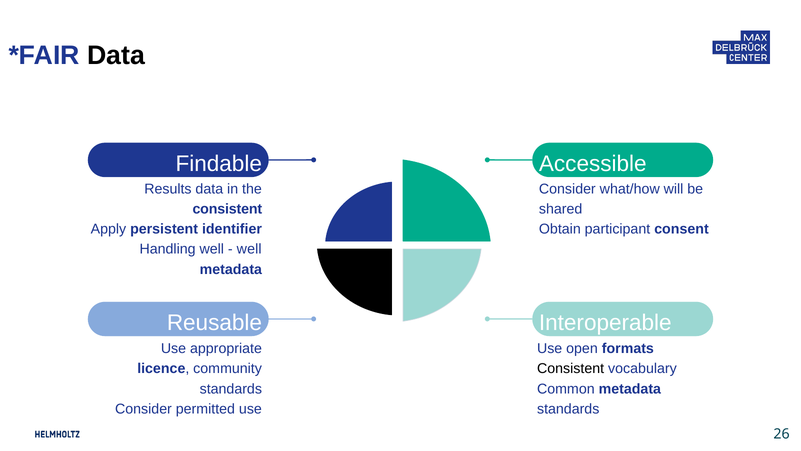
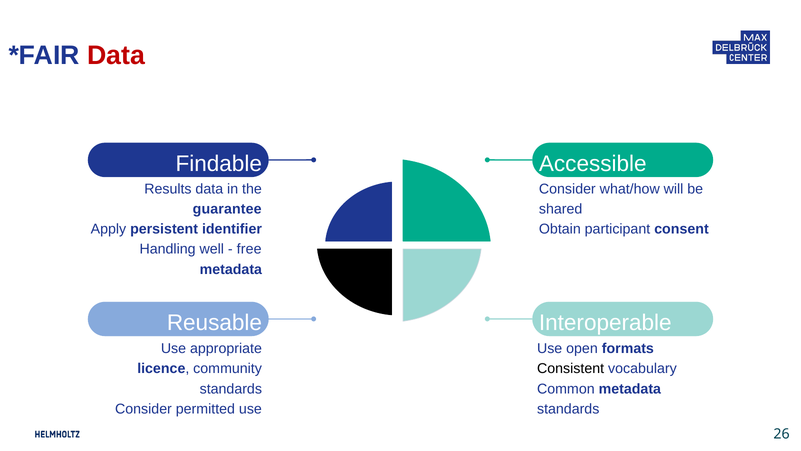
Data colour: black -> red (116, 55)
consistent: consistent -> guarantee (227, 209)
well: well -> free (249, 249)
